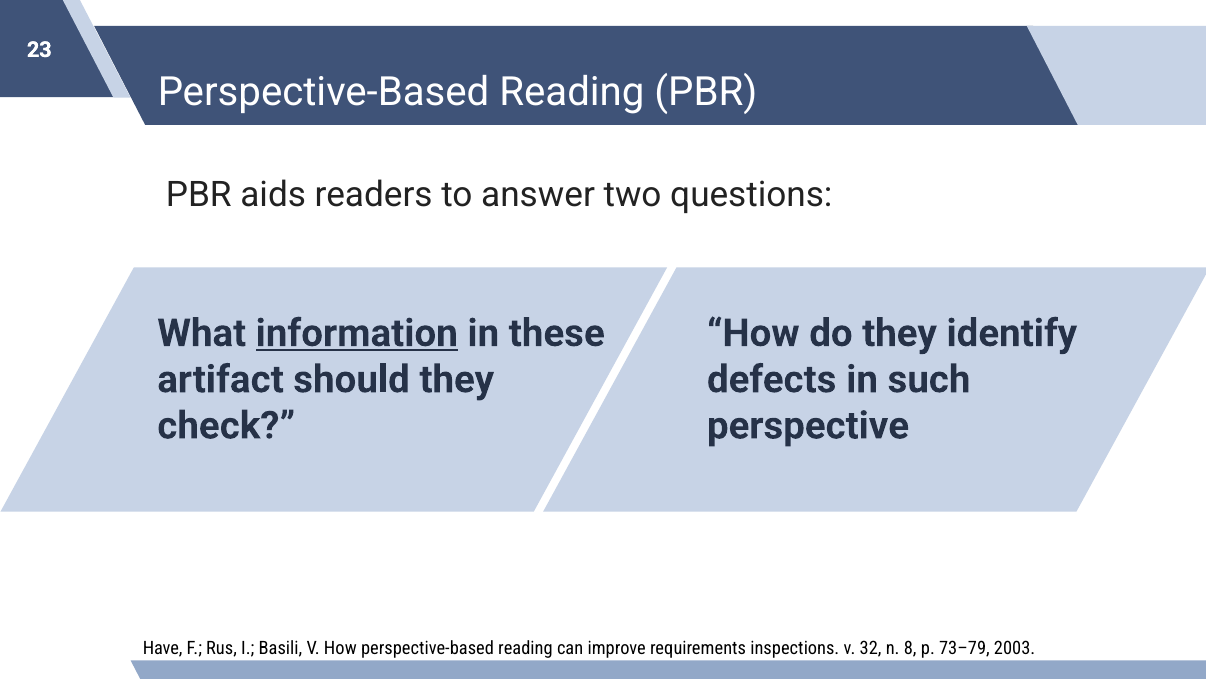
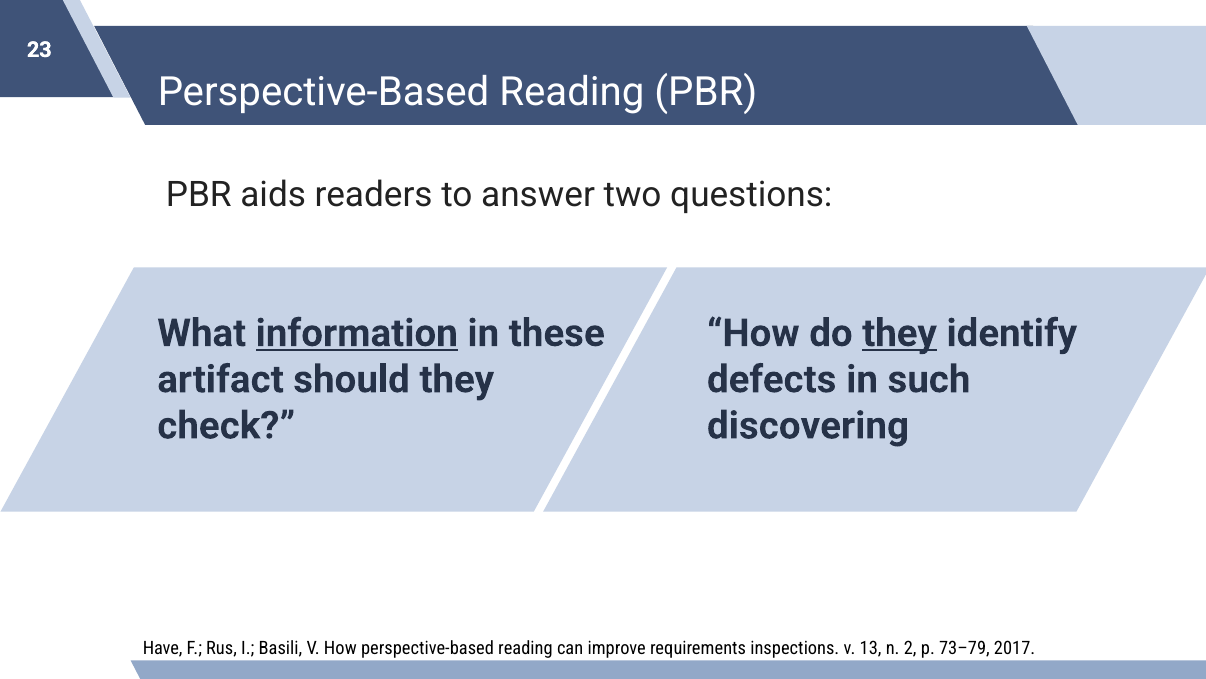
they underline: none -> present (900, 333)
perspective: perspective -> discovering (808, 425)
32: 32 -> 13 (871, 648)
8: 8 -> 2 (910, 648)
2003: 2003 -> 2017 (1015, 648)
